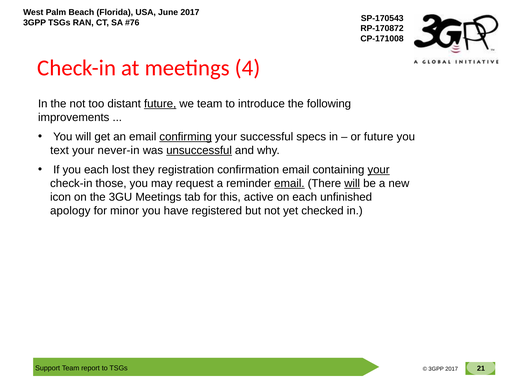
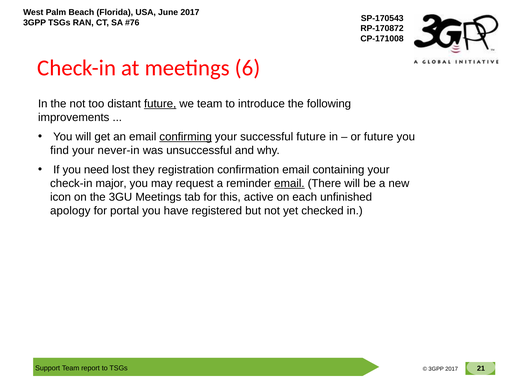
4: 4 -> 6 (248, 68)
successful specs: specs -> future (311, 137)
text: text -> find (60, 150)
unsuccessful underline: present -> none (199, 150)
you each: each -> need (96, 170)
your underline: present -> none (379, 170)
those: those -> major (111, 183)
will underline: present -> none (352, 183)
minor: minor -> portal (125, 211)
